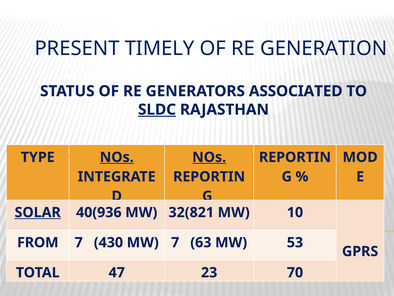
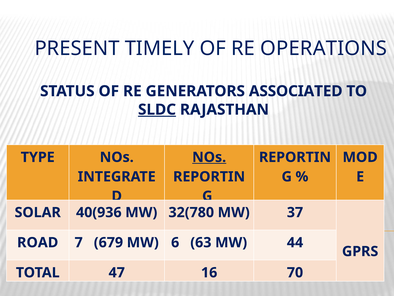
GENERATION: GENERATION -> OPERATIONS (324, 48)
NOs underline: present -> none (117, 157)
SOLAR underline: present -> none (38, 212)
32(821: 32(821 -> 32(780 (191, 212)
10: 10 -> 37 (295, 212)
FROM: FROM -> ROAD (38, 242)
430: 430 -> 679 (108, 242)
MW 7: 7 -> 6 (175, 242)
53: 53 -> 44 (295, 242)
23: 23 -> 16 (209, 272)
